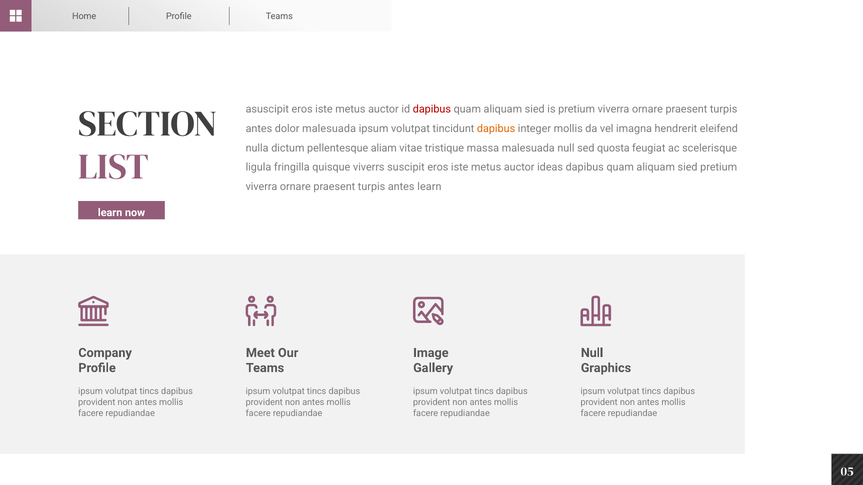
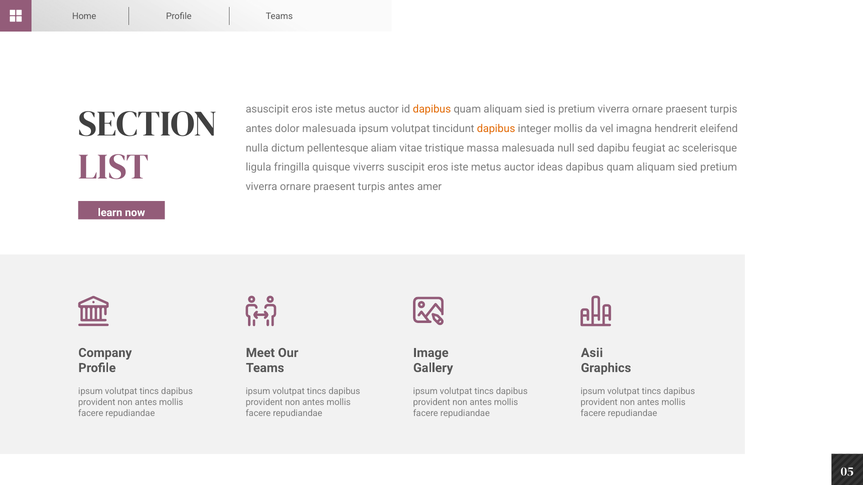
dapibus colour: red -> orange (432, 109)
quosta: quosta -> dapibu (613, 148)
antes learn: learn -> amer (429, 187)
Null: Null -> Asii (592, 353)
